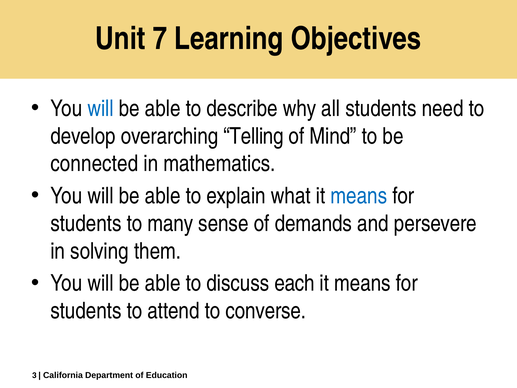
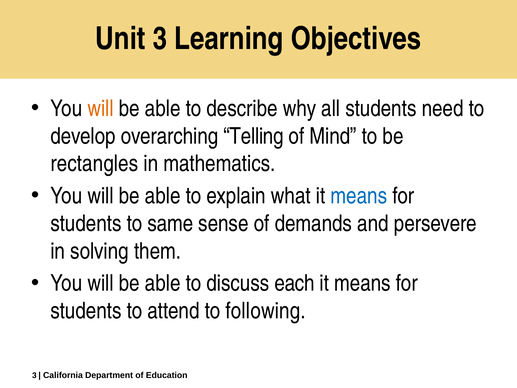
Unit 7: 7 -> 3 (160, 39)
will colour: blue -> orange (100, 108)
connected: connected -> rectangles (94, 164)
many: many -> same (170, 223)
converse: converse -> following (266, 311)
